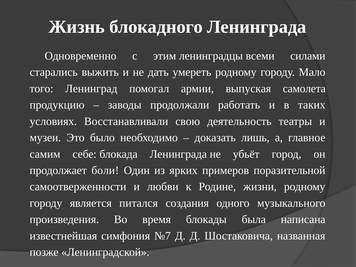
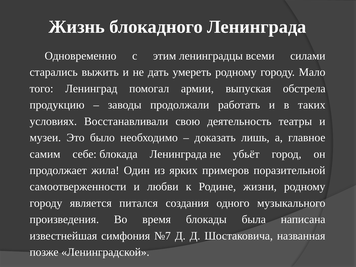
самолета: самолета -> обстрела (304, 89)
боли: боли -> жила (105, 170)
